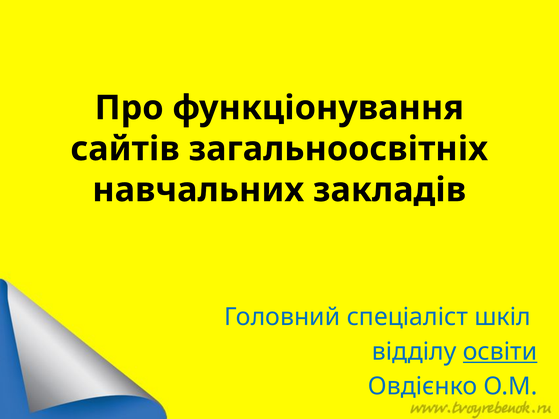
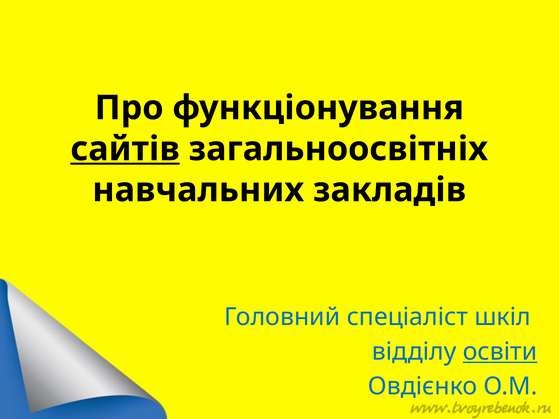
сайтів underline: none -> present (125, 149)
